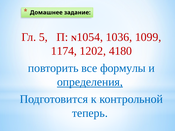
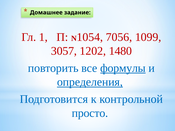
5: 5 -> 1 (43, 37)
1036: 1036 -> 7056 (119, 37)
1174: 1174 -> 3057 (64, 51)
4180: 4180 -> 1480 (120, 51)
формулы underline: none -> present (123, 68)
теперь: теперь -> просто (90, 113)
